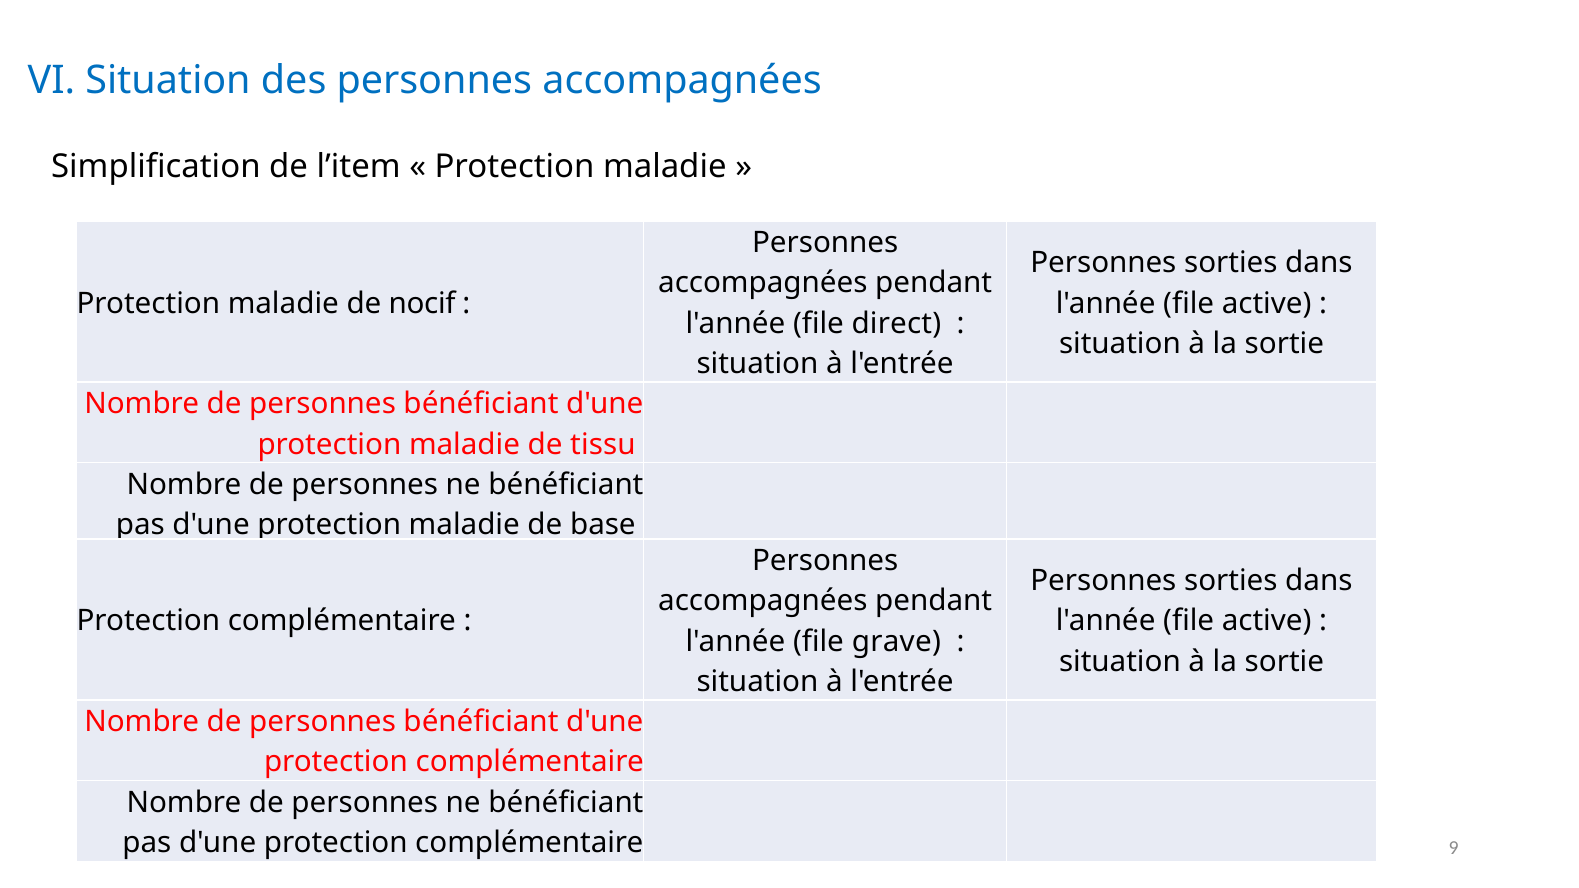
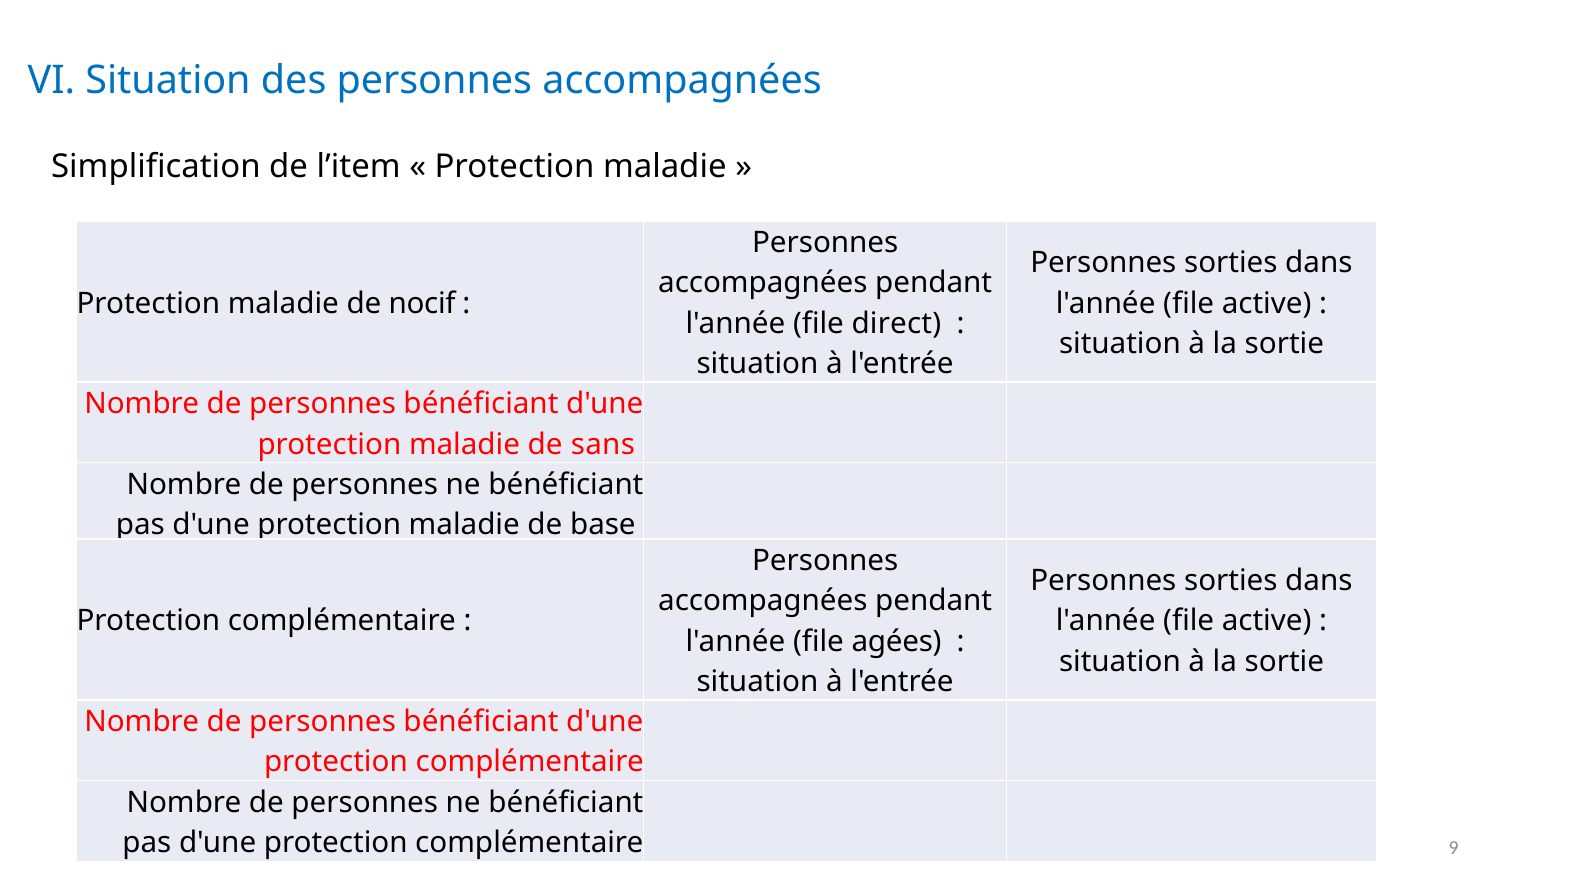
tissu: tissu -> sans (603, 444)
grave: grave -> agées (897, 641)
